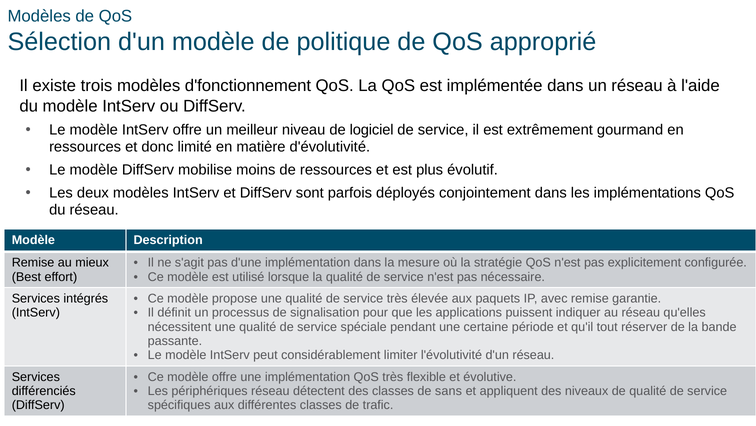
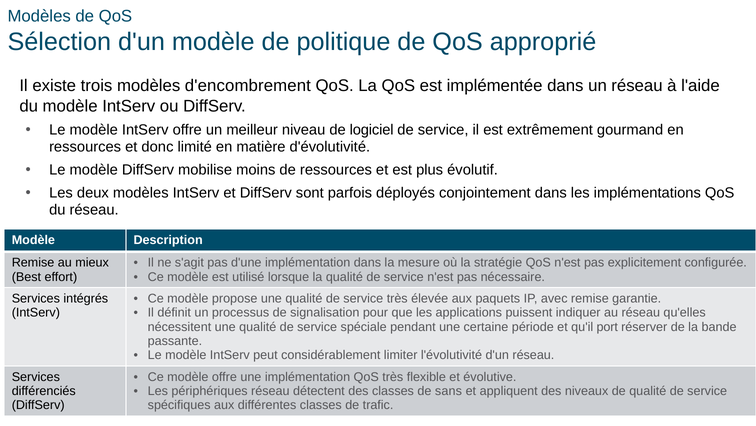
d'fonctionnement: d'fonctionnement -> d'encombrement (248, 86)
tout: tout -> port (607, 326)
